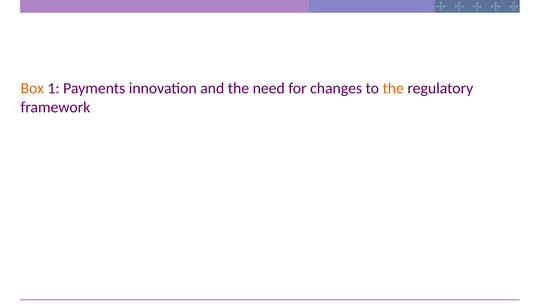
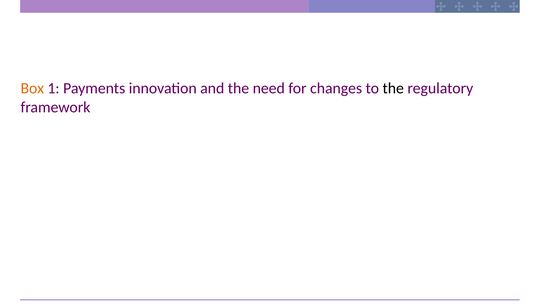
the colour: orange -> black (393, 88)
